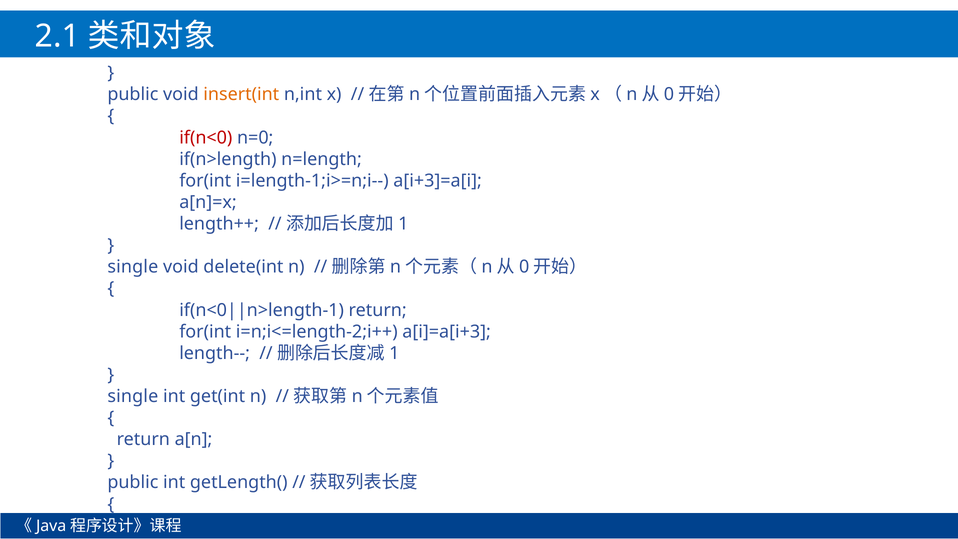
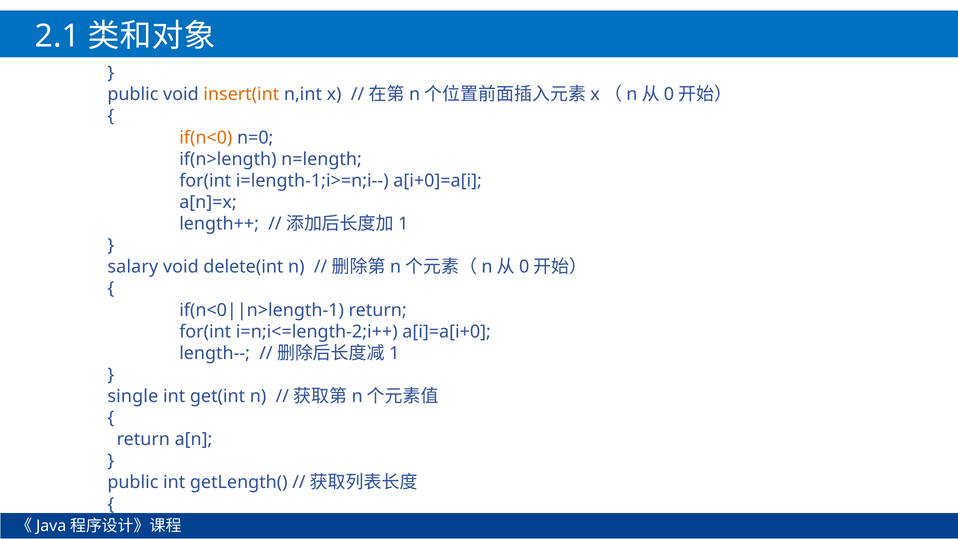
if(n<0 colour: red -> orange (206, 138)
a[i+3]=a[i: a[i+3]=a[i -> a[i+0]=a[i (438, 181)
single: single -> salary (133, 267)
a[i]=a[i+3: a[i]=a[i+3 -> a[i]=a[i+0 (447, 332)
